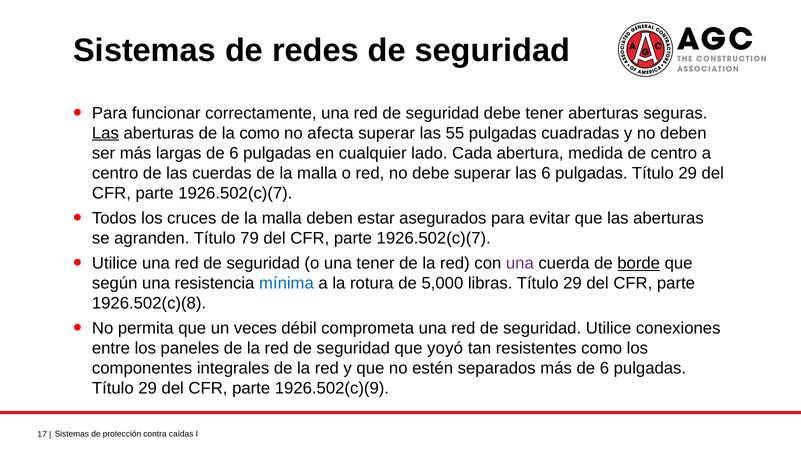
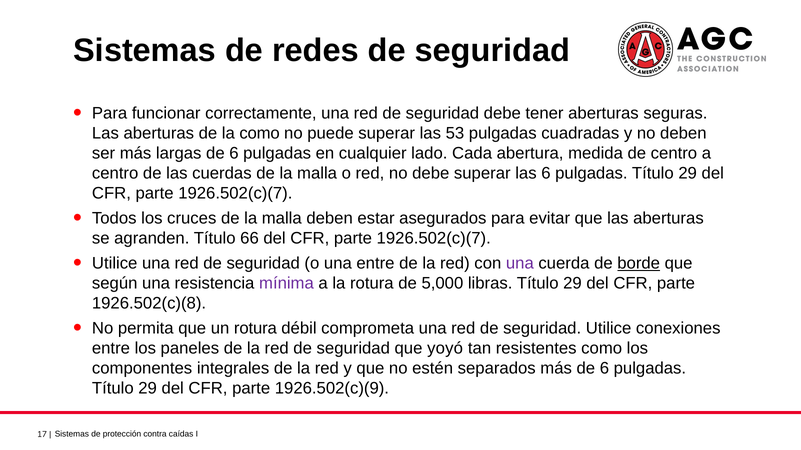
Las underline: present -> none (105, 133)
afecta: afecta -> puede (330, 133)
55: 55 -> 53 (455, 133)
79: 79 -> 66 (249, 238)
una tener: tener -> entre (375, 263)
mínima colour: blue -> purple (286, 283)
un veces: veces -> rotura (255, 329)
